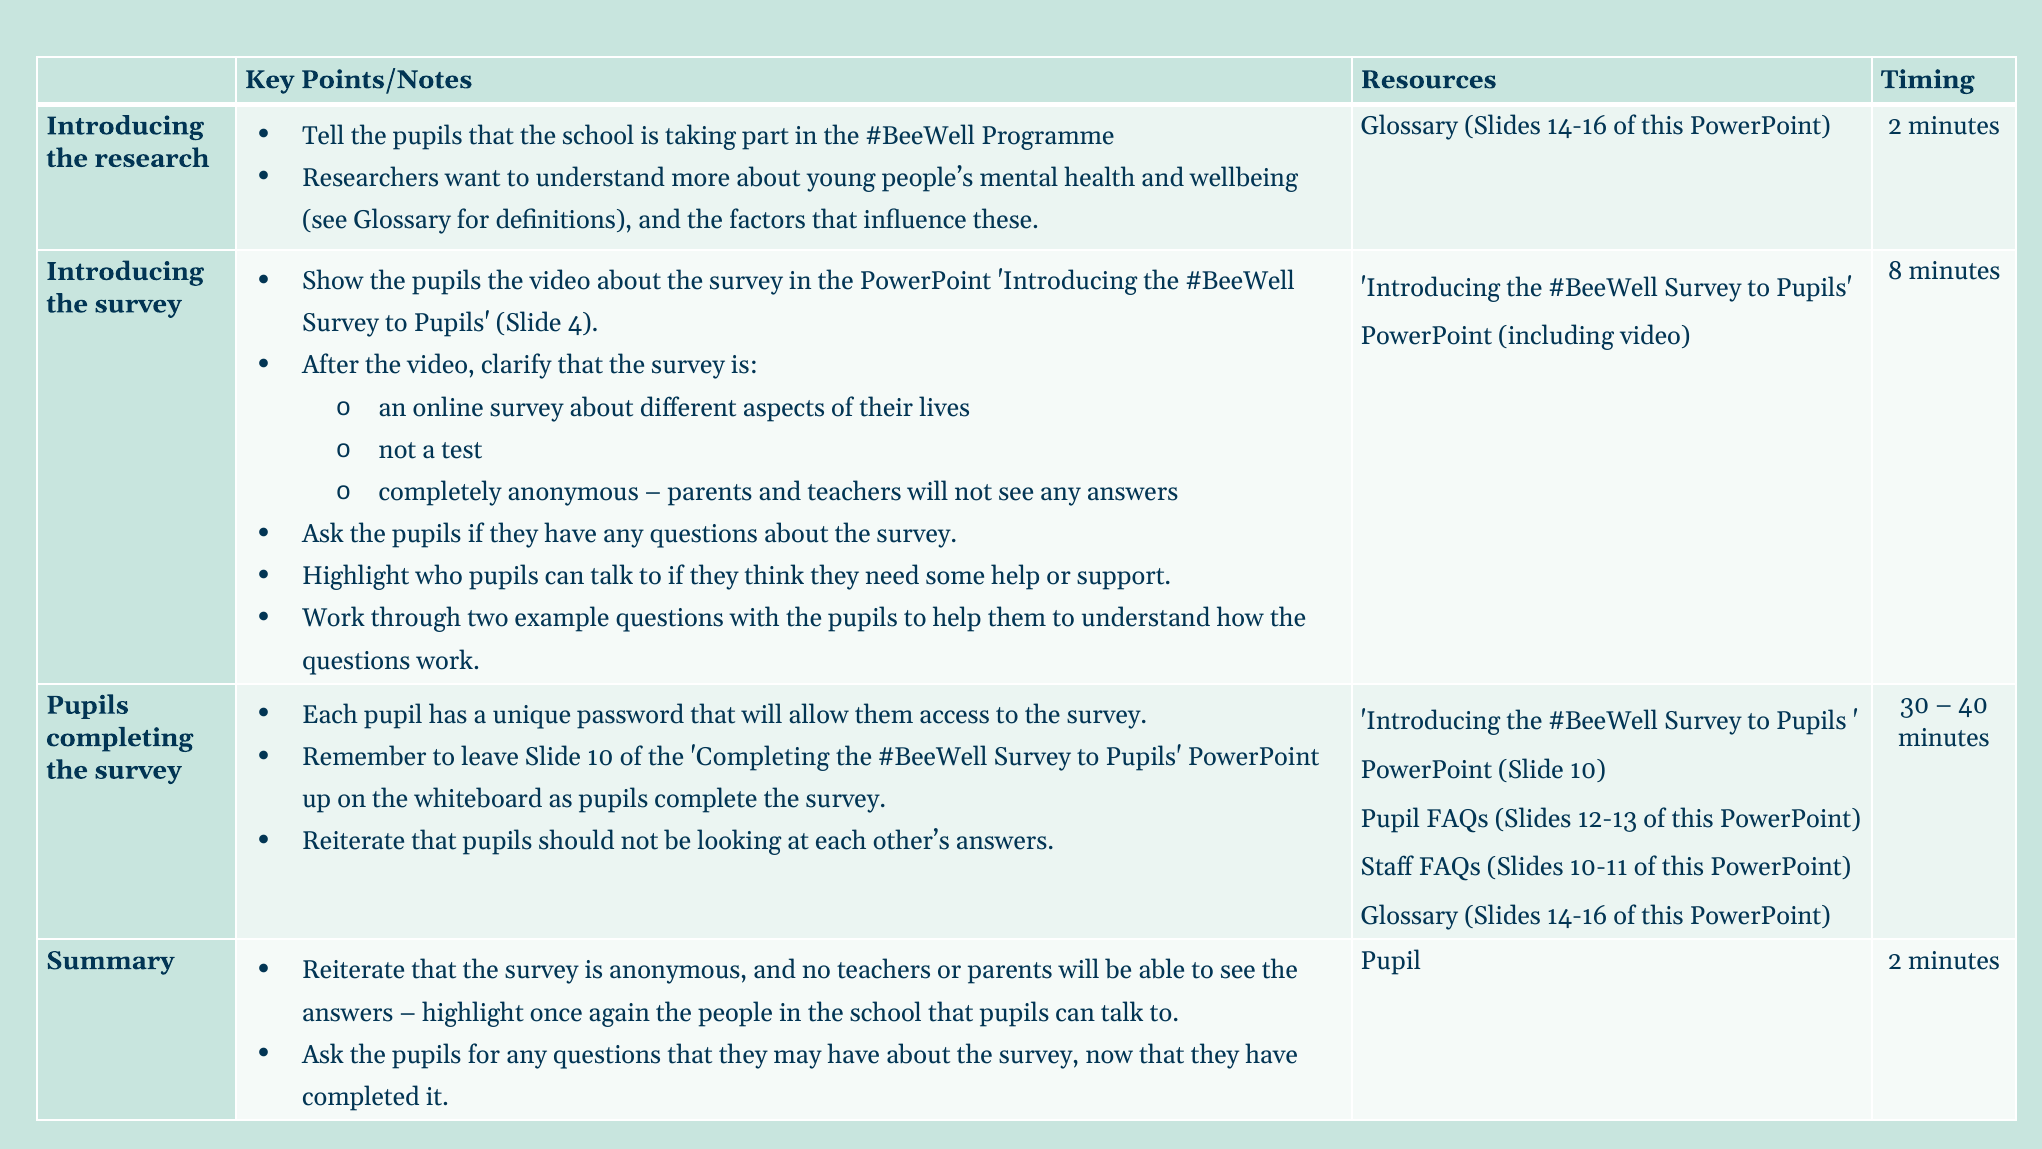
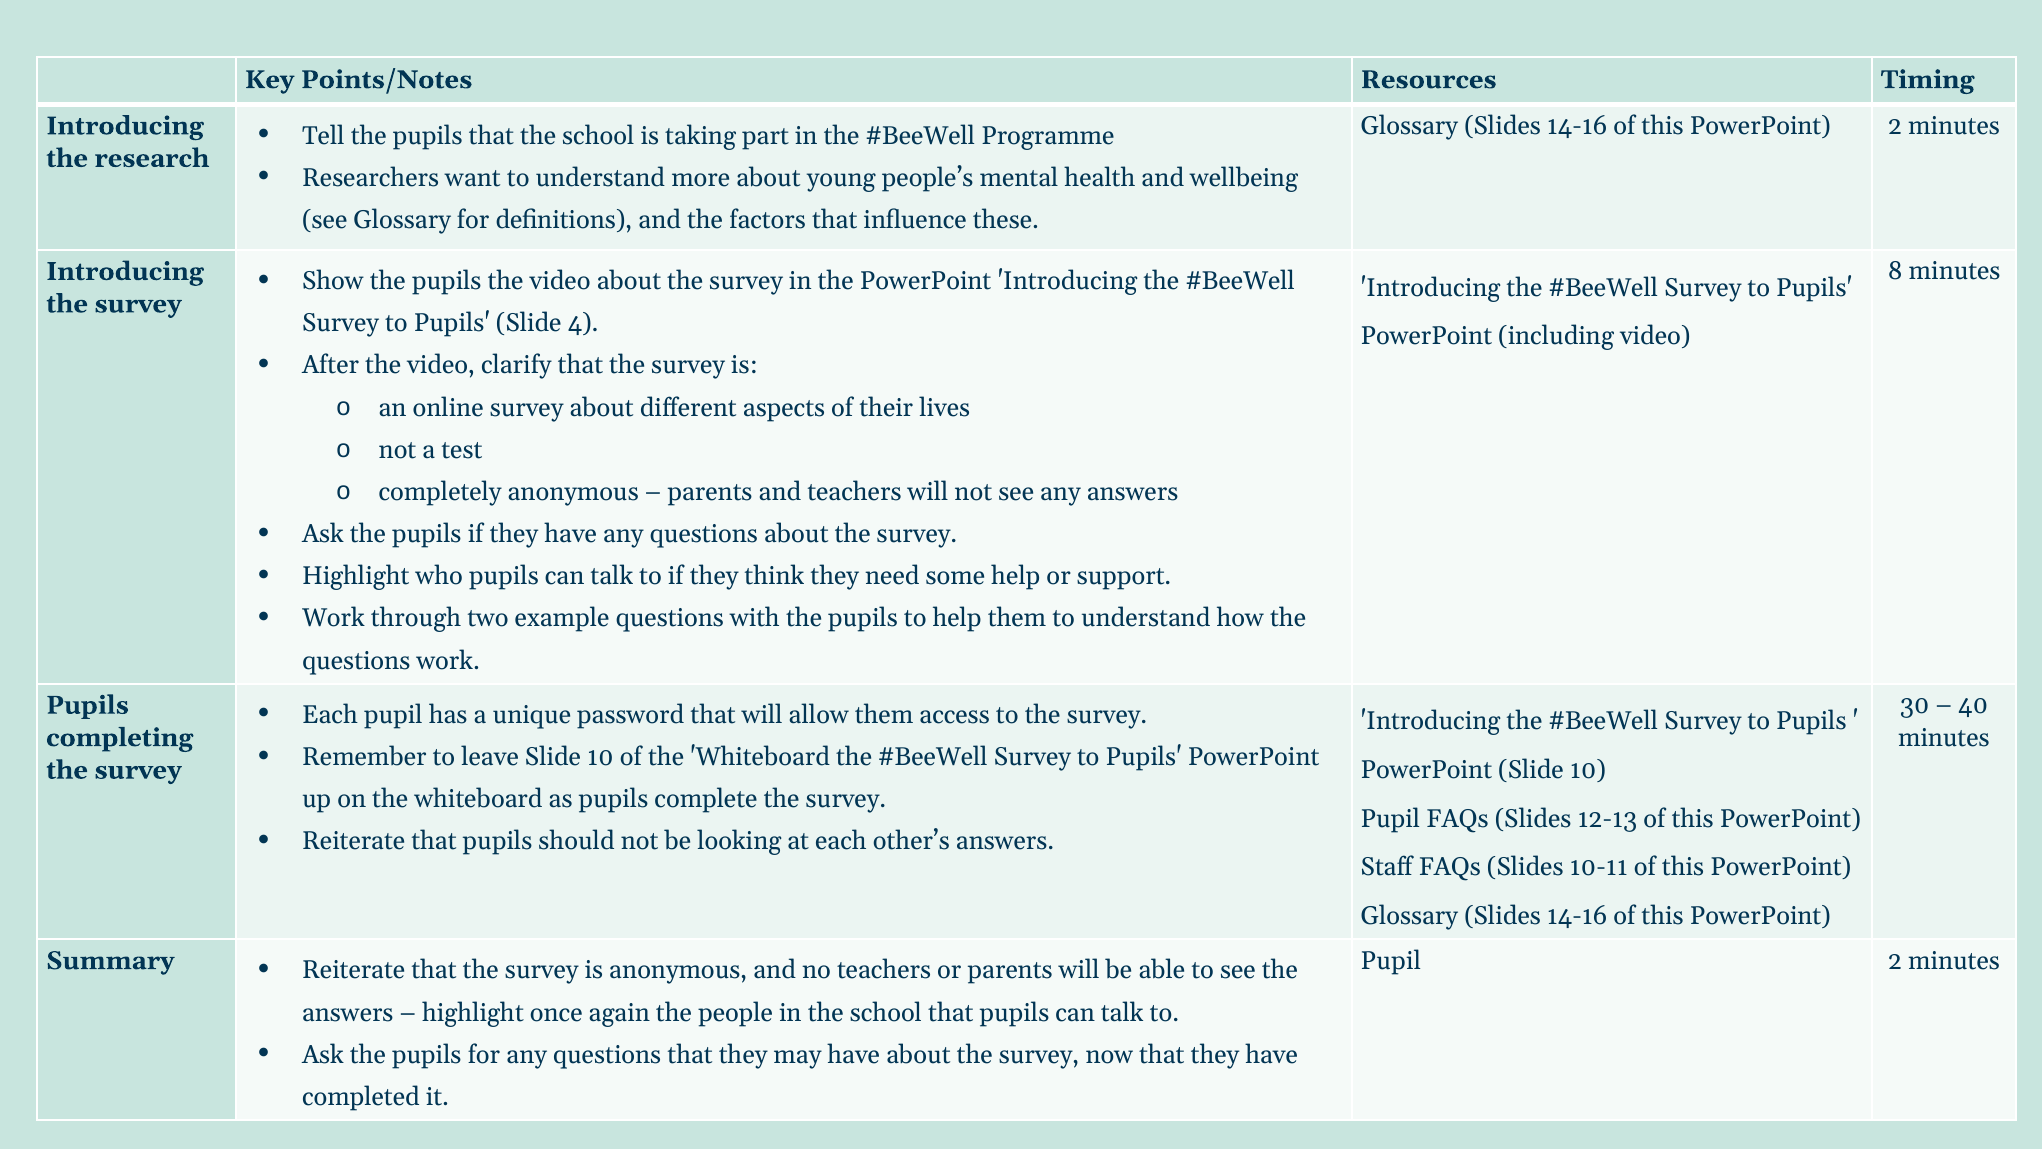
of the Completing: Completing -> Whiteboard (760, 757)
